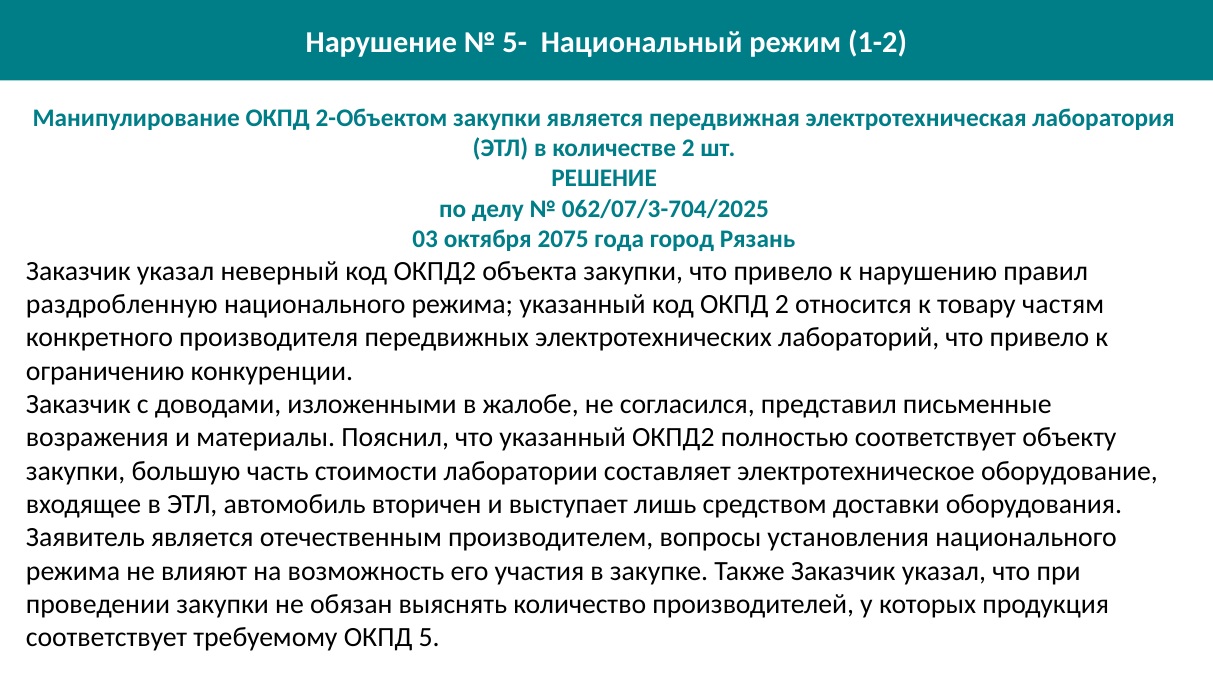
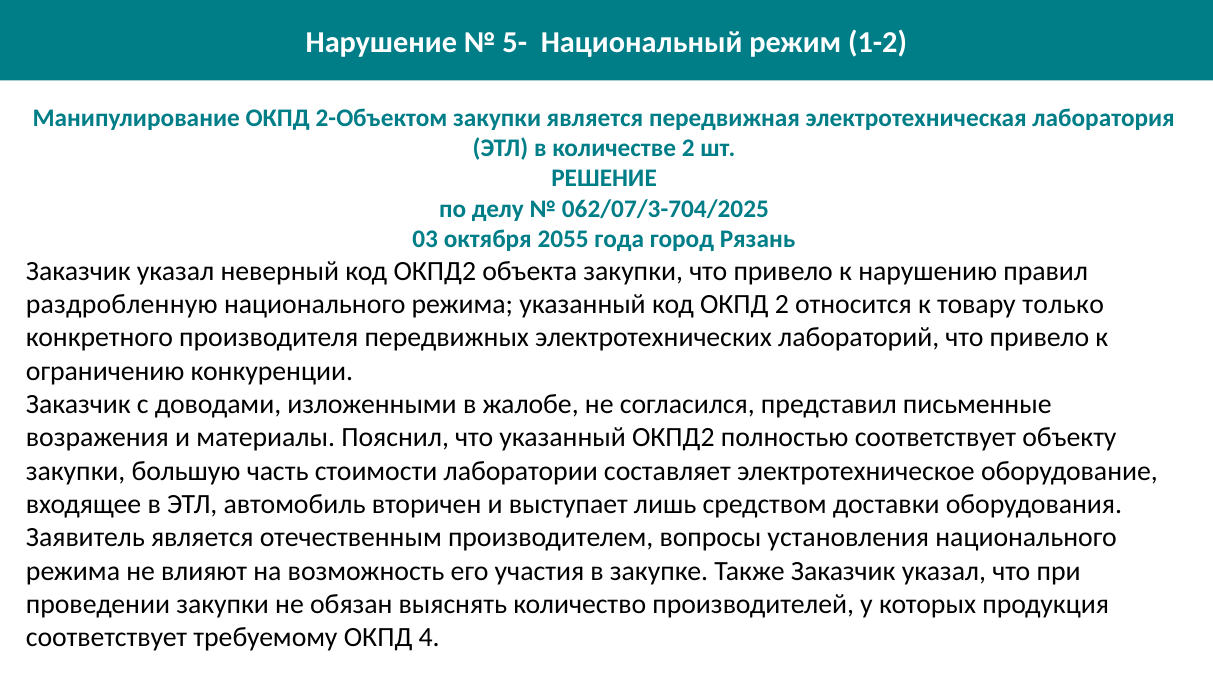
2075: 2075 -> 2055 (563, 239)
частям: частям -> только (1063, 305)
5: 5 -> 4 (429, 638)
